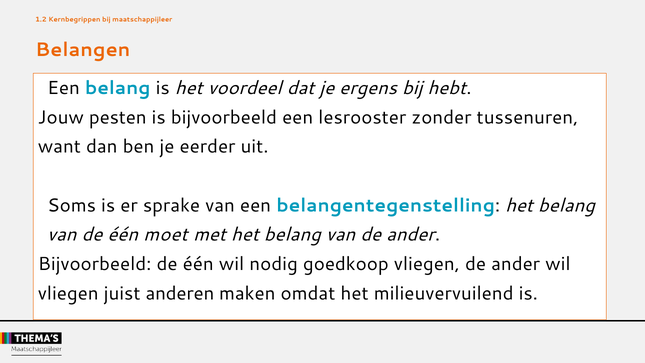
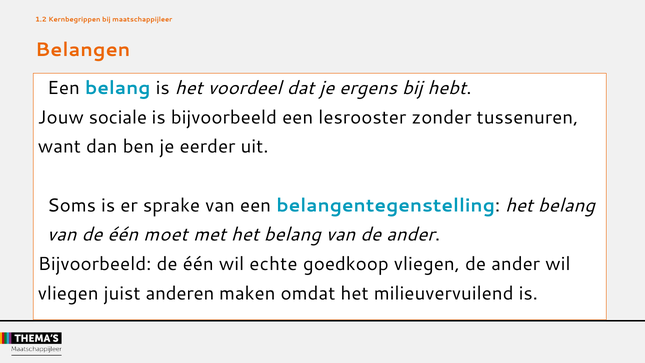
pesten: pesten -> sociale (118, 117)
nodig: nodig -> echte (273, 264)
